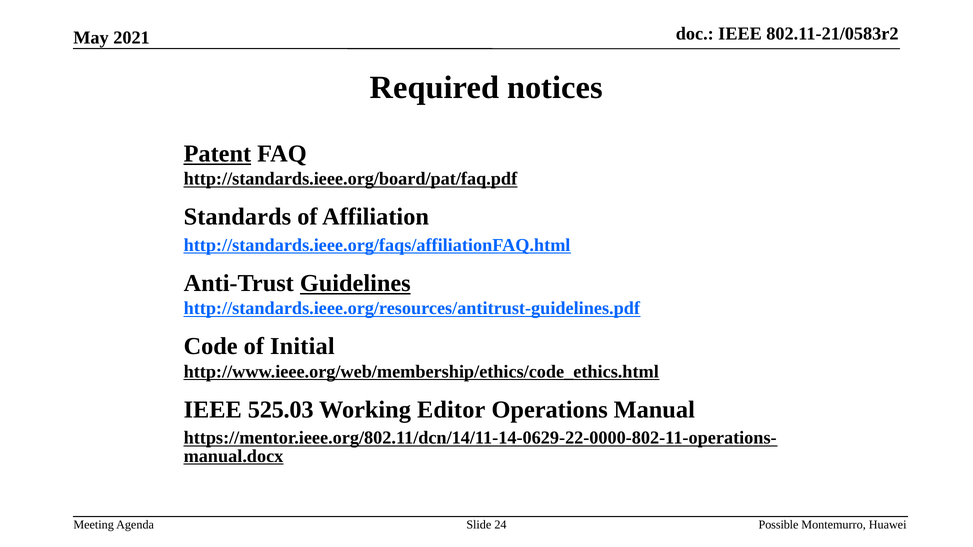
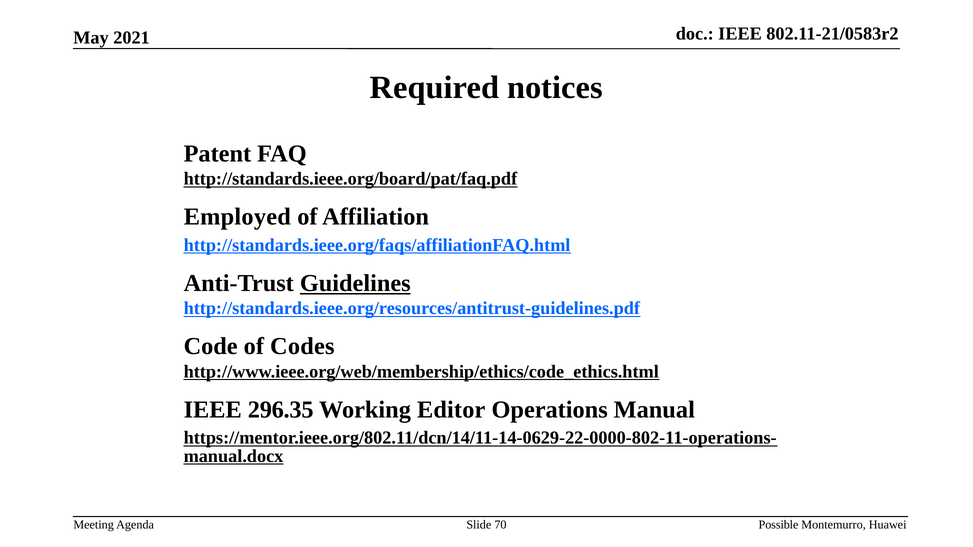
Patent underline: present -> none (217, 154)
Standards: Standards -> Employed (237, 217)
Initial: Initial -> Codes (302, 347)
525.03: 525.03 -> 296.35 (281, 410)
24: 24 -> 70 (500, 525)
